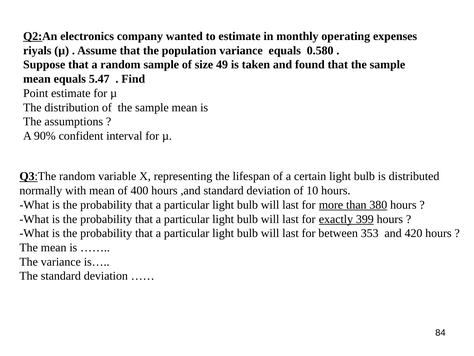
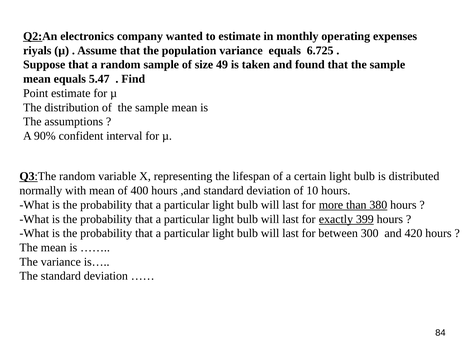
0.580: 0.580 -> 6.725 (320, 50)
353: 353 -> 300 (370, 233)
